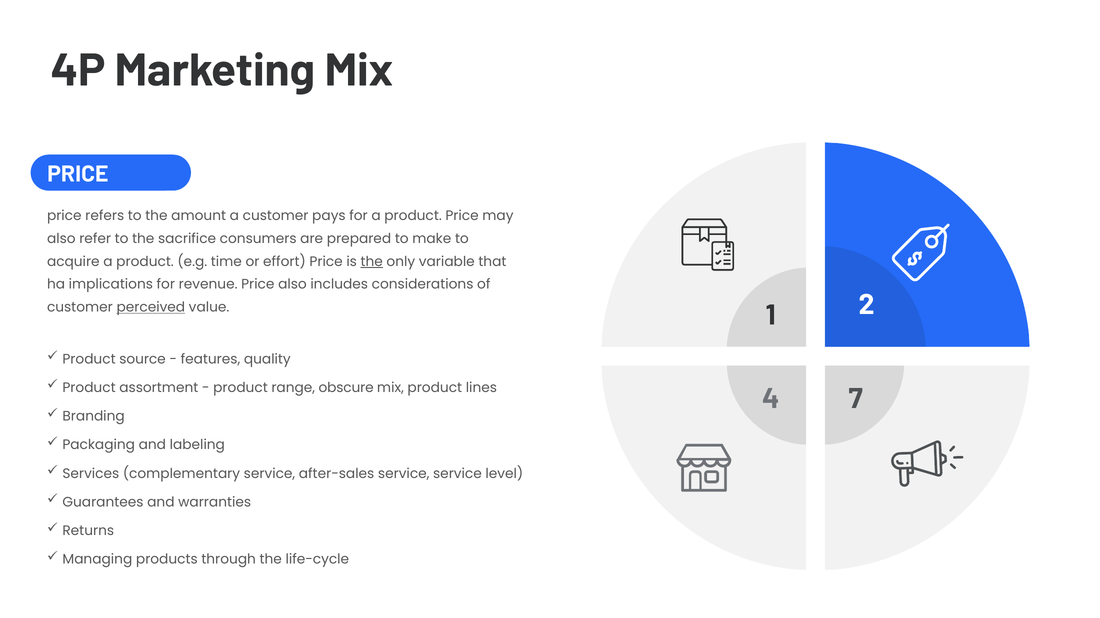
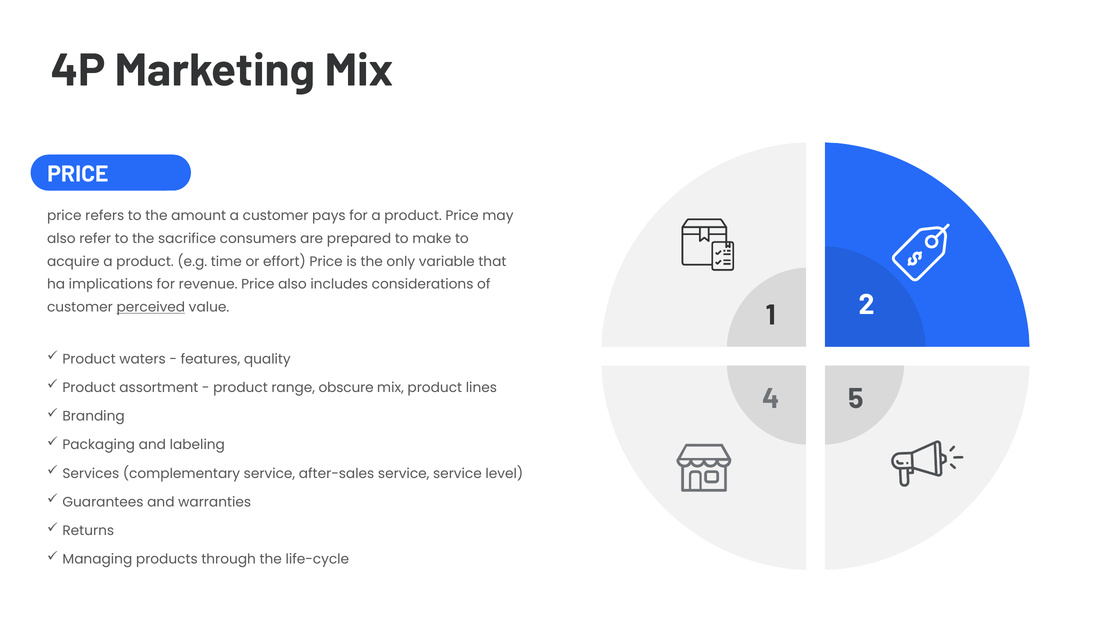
the underline: present -> none (372, 262)
source: source -> waters (142, 359)
7: 7 -> 5 (856, 399)
